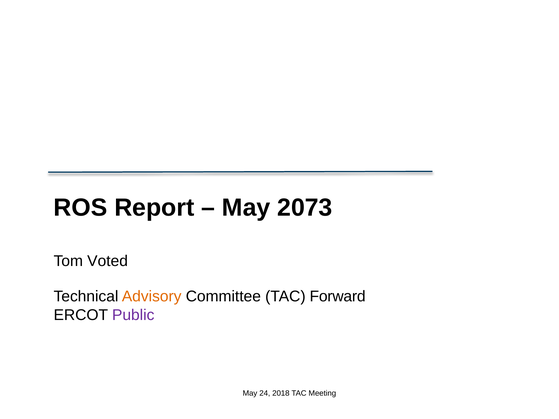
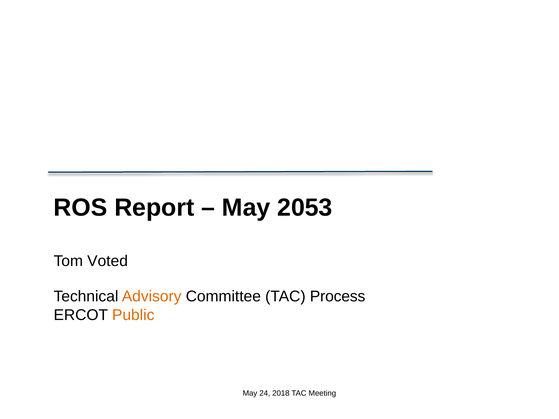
2073: 2073 -> 2053 (305, 208)
Forward: Forward -> Process (338, 297)
Public colour: purple -> orange (133, 315)
